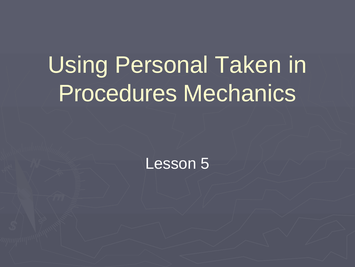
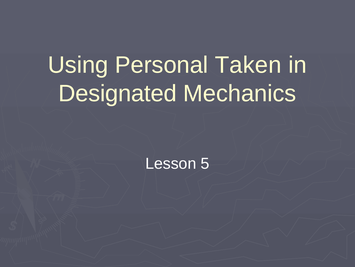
Procedures: Procedures -> Designated (118, 93)
